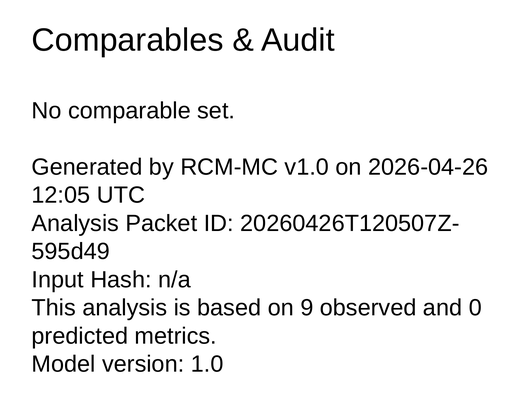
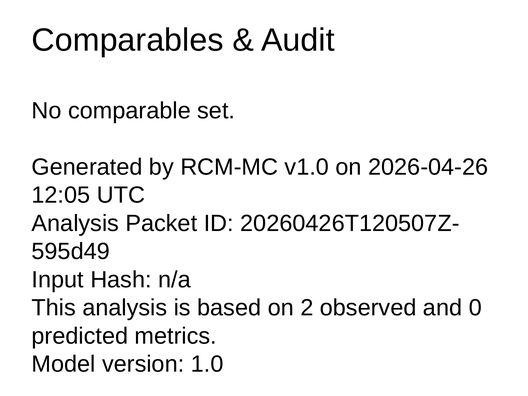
9: 9 -> 2 (307, 308)
